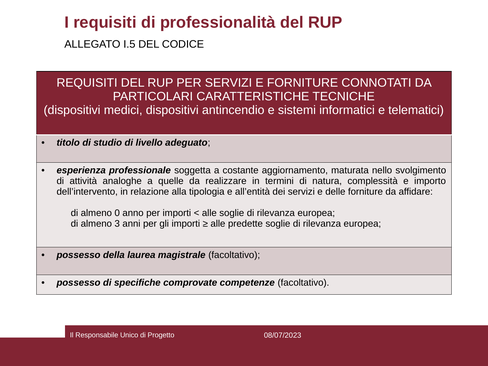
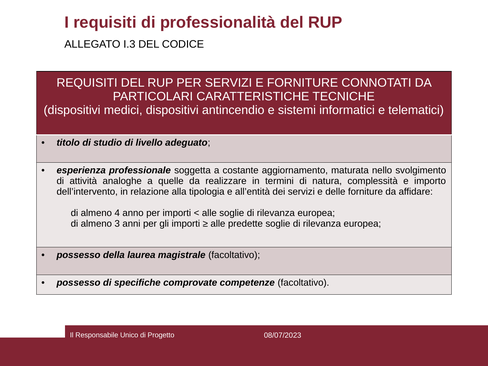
I.5: I.5 -> I.3 (129, 44)
0: 0 -> 4 (117, 213)
